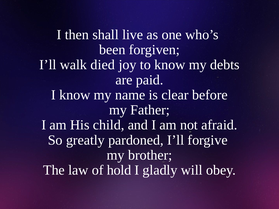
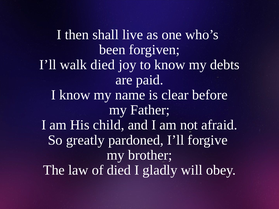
of hold: hold -> died (119, 170)
